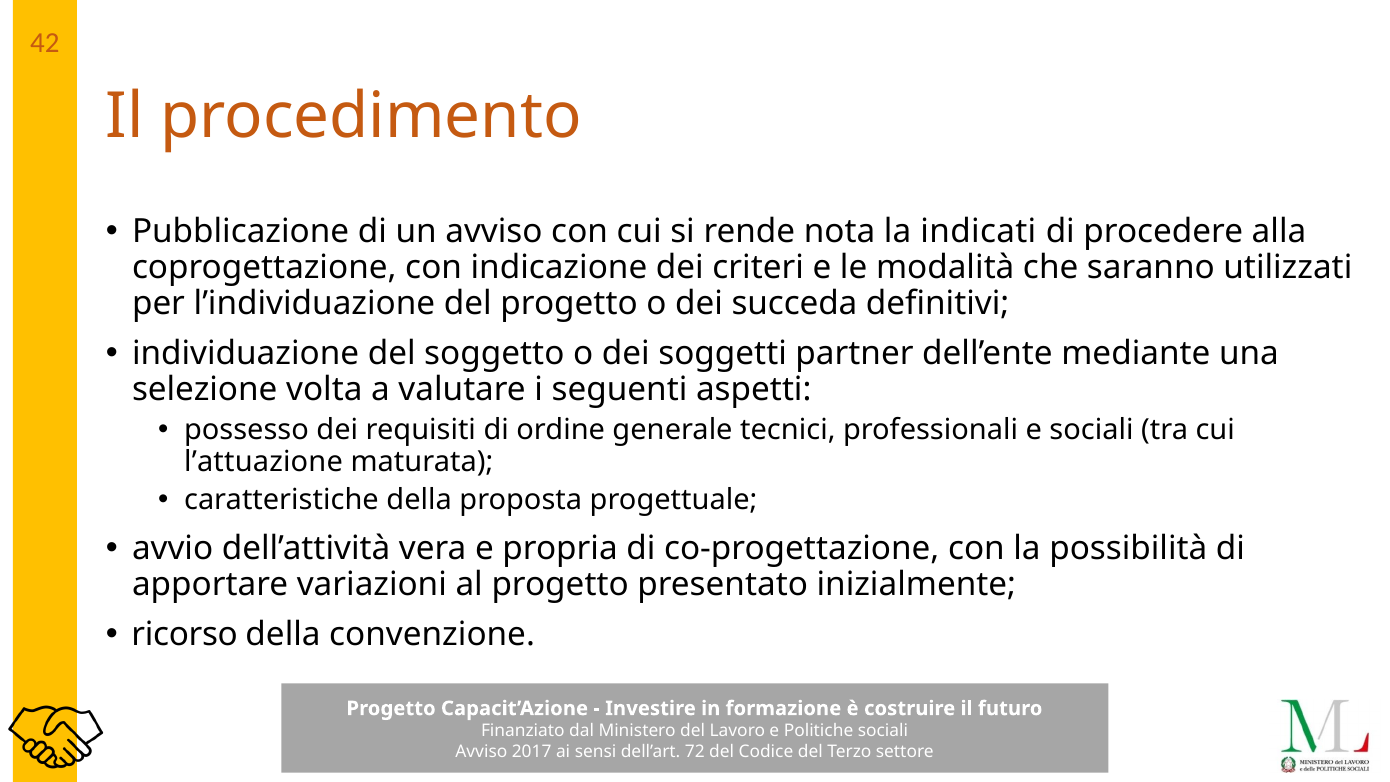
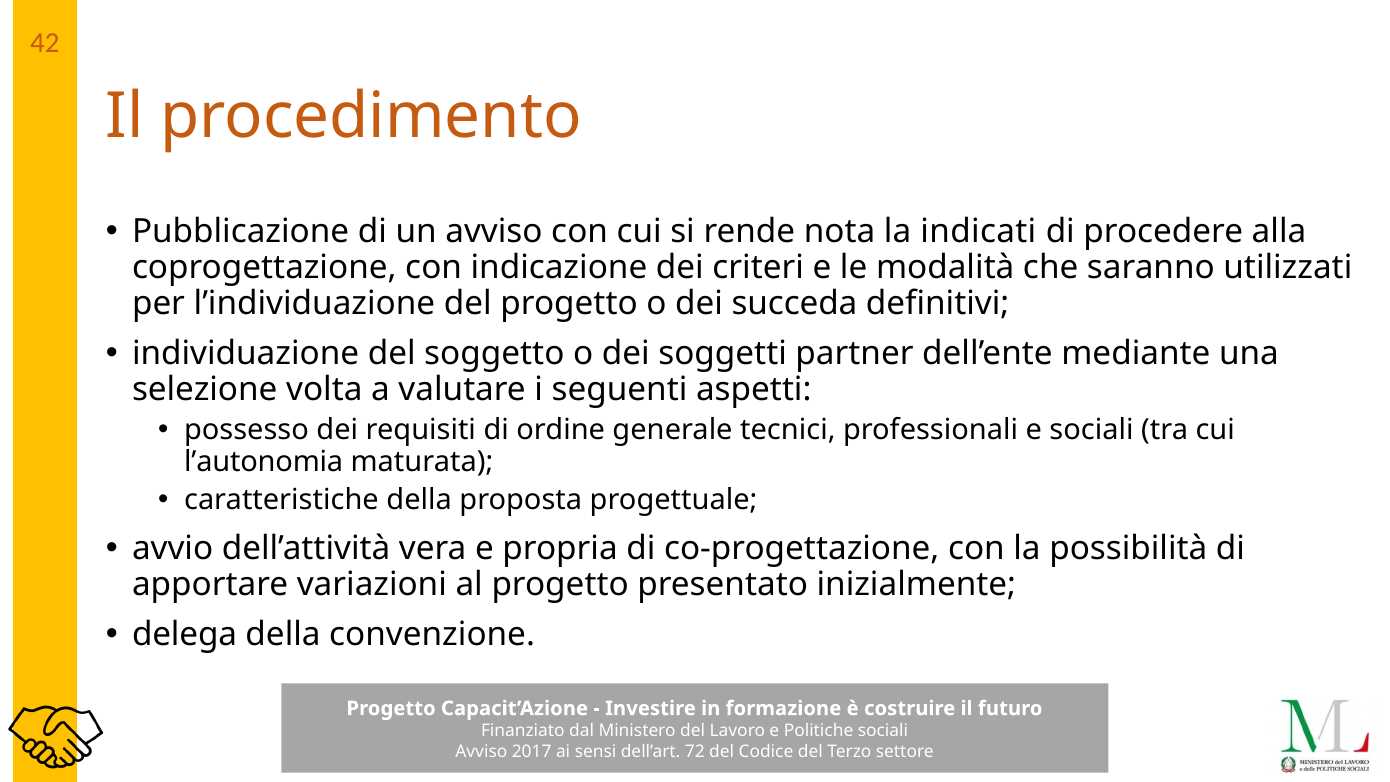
l’attuazione: l’attuazione -> l’autonomia (264, 462)
ricorso: ricorso -> delega (185, 635)
